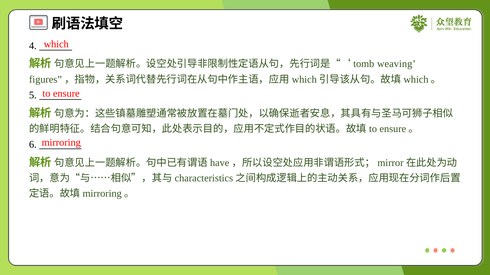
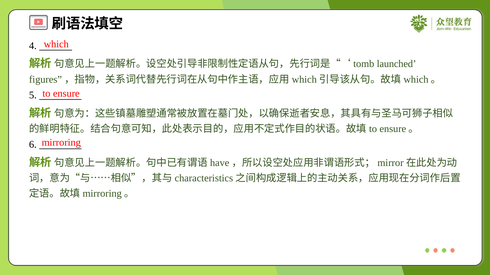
weaving: weaving -> launched (397, 64)
